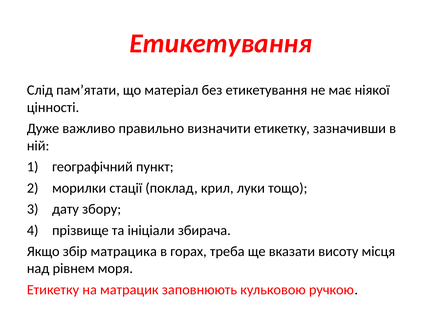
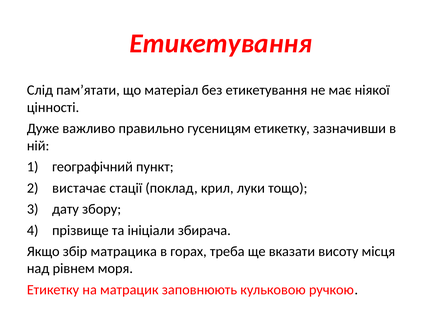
визначити: визначити -> гусеницям (219, 129)
морилки: морилки -> вистачає (79, 188)
